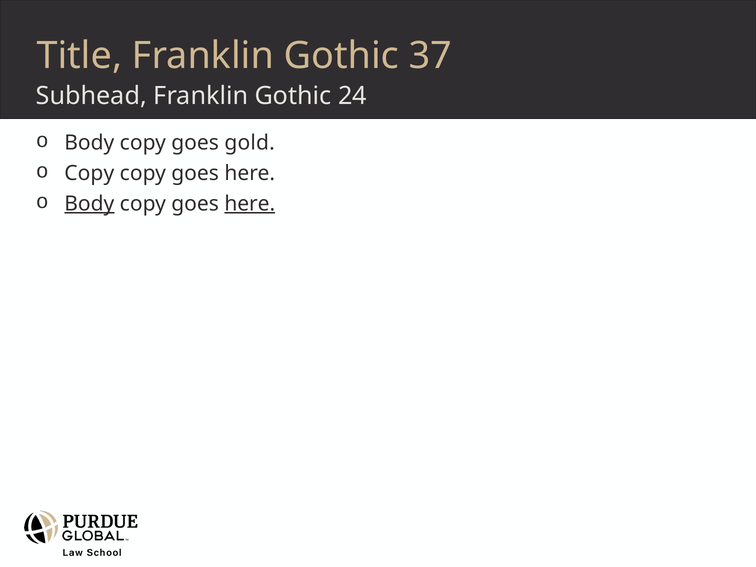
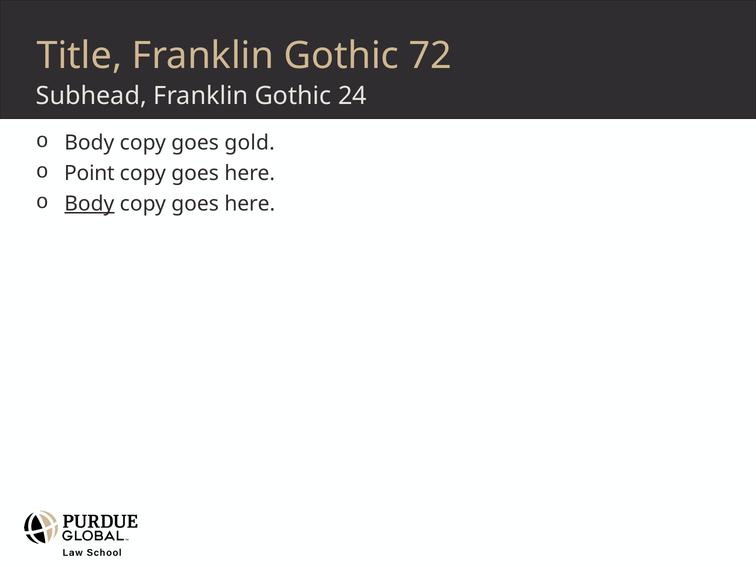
37: 37 -> 72 (430, 56)
Copy: Copy -> Point (89, 173)
here underline: present -> none (250, 204)
